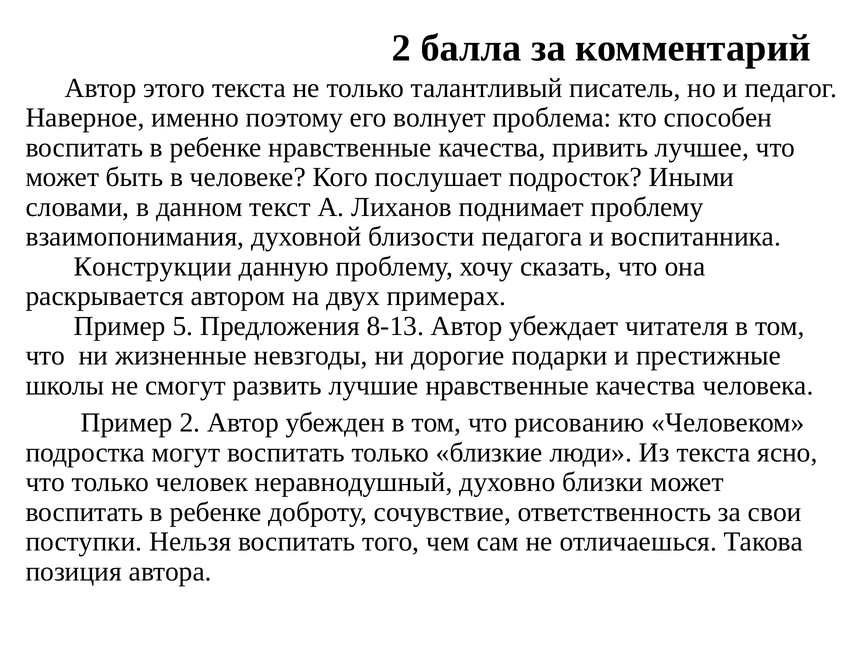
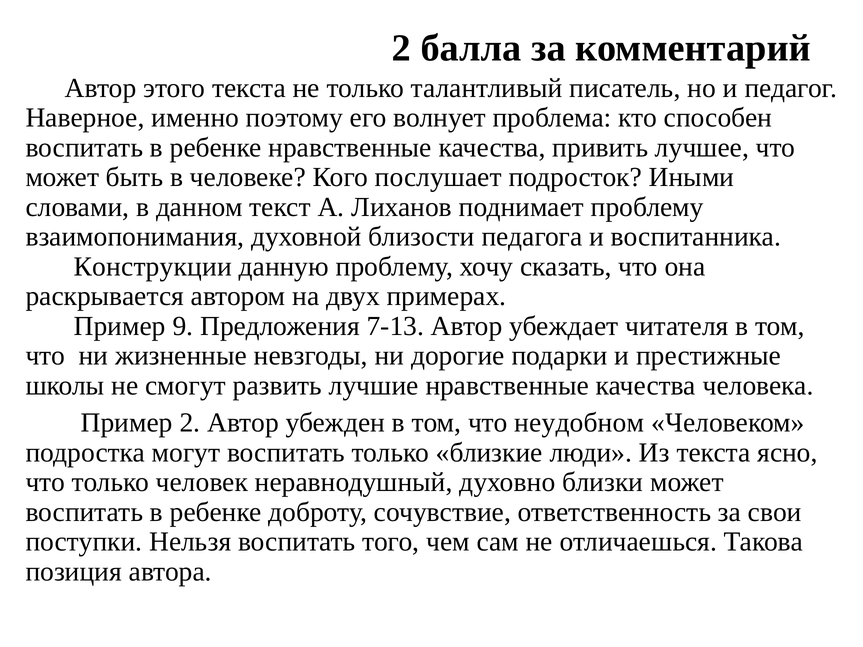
5: 5 -> 9 (183, 326)
8-13: 8-13 -> 7-13 (395, 326)
рисованию: рисованию -> неудобном (579, 423)
